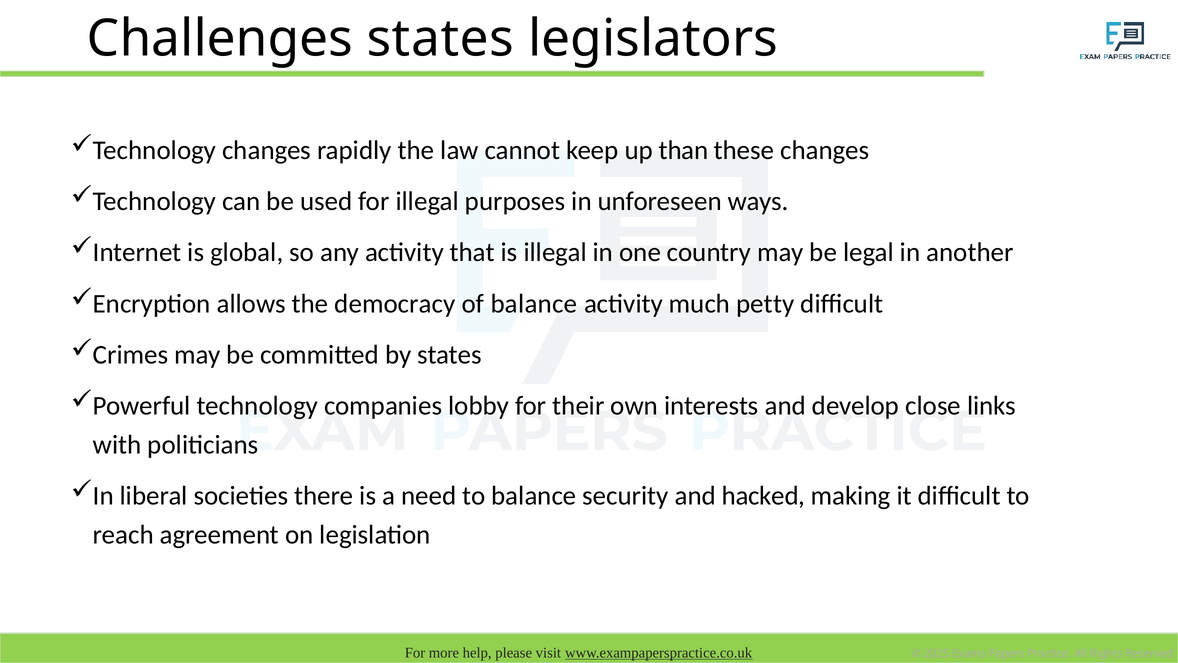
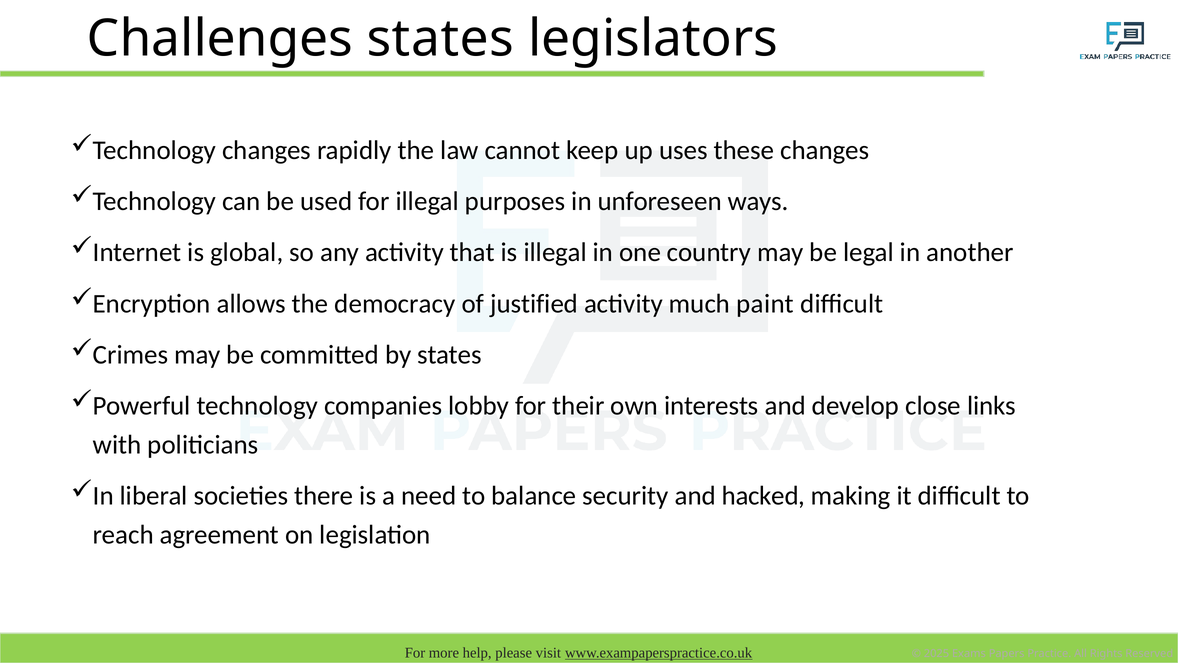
than: than -> uses (683, 150)
of balance: balance -> justified (534, 303)
petty: petty -> paint (765, 303)
